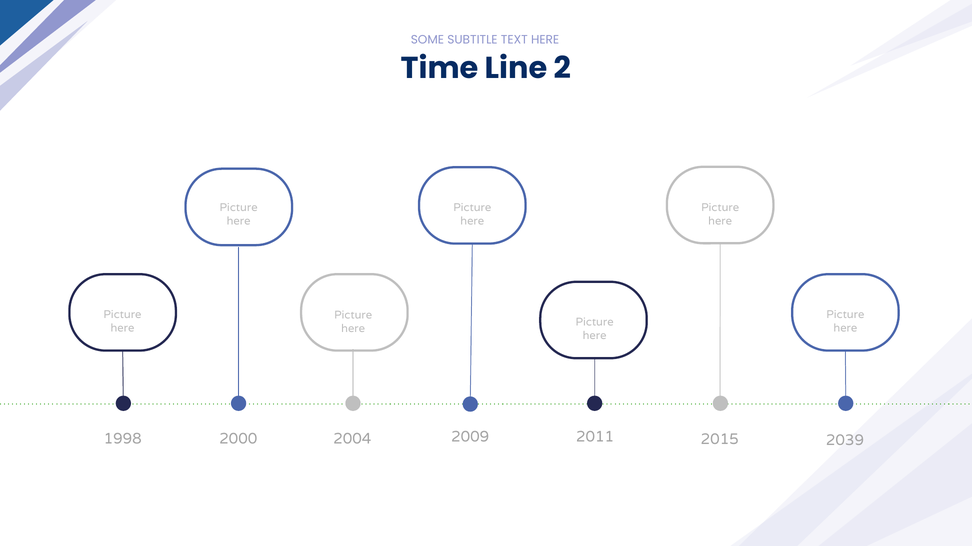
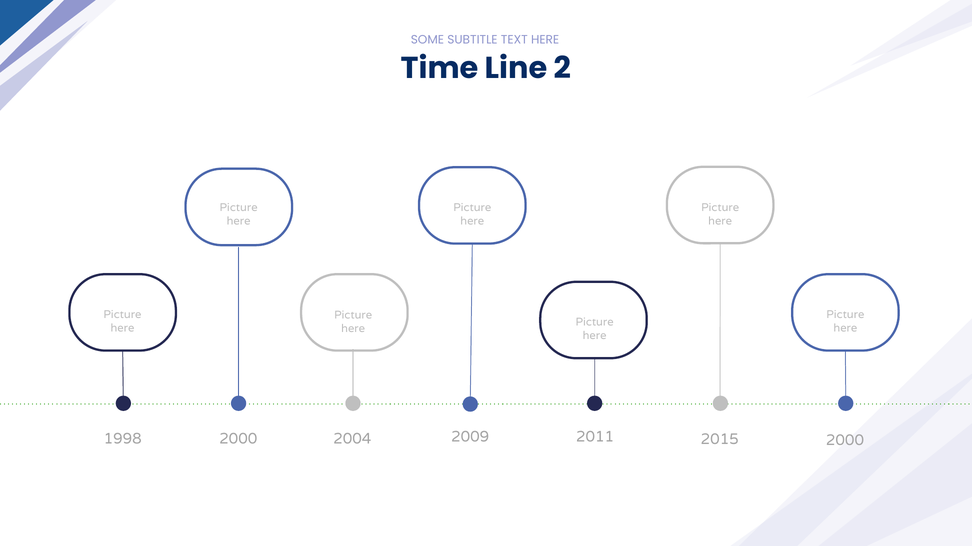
2015 2039: 2039 -> 2000 (845, 441)
